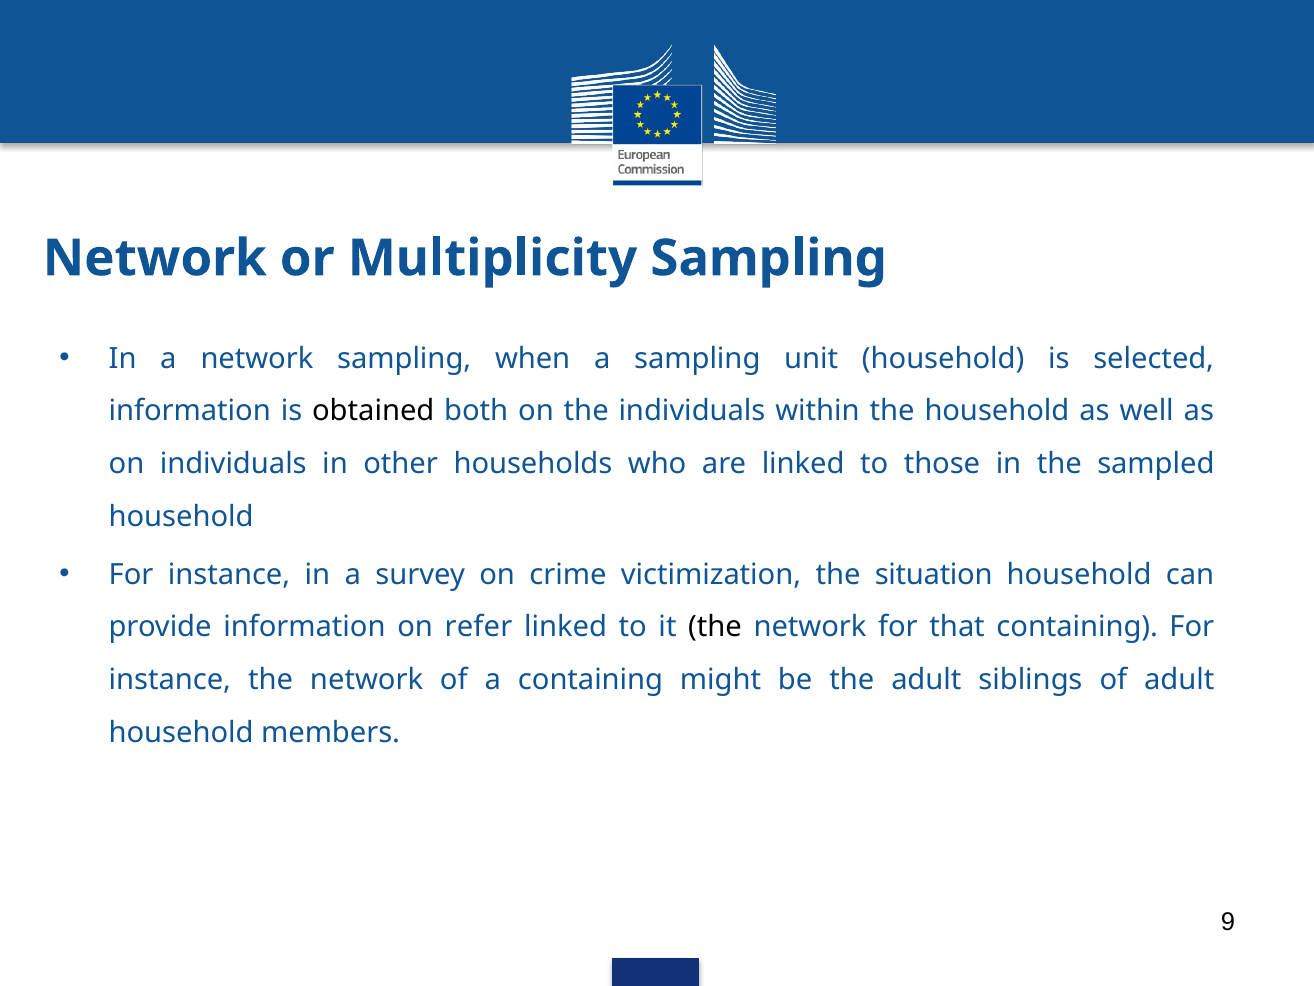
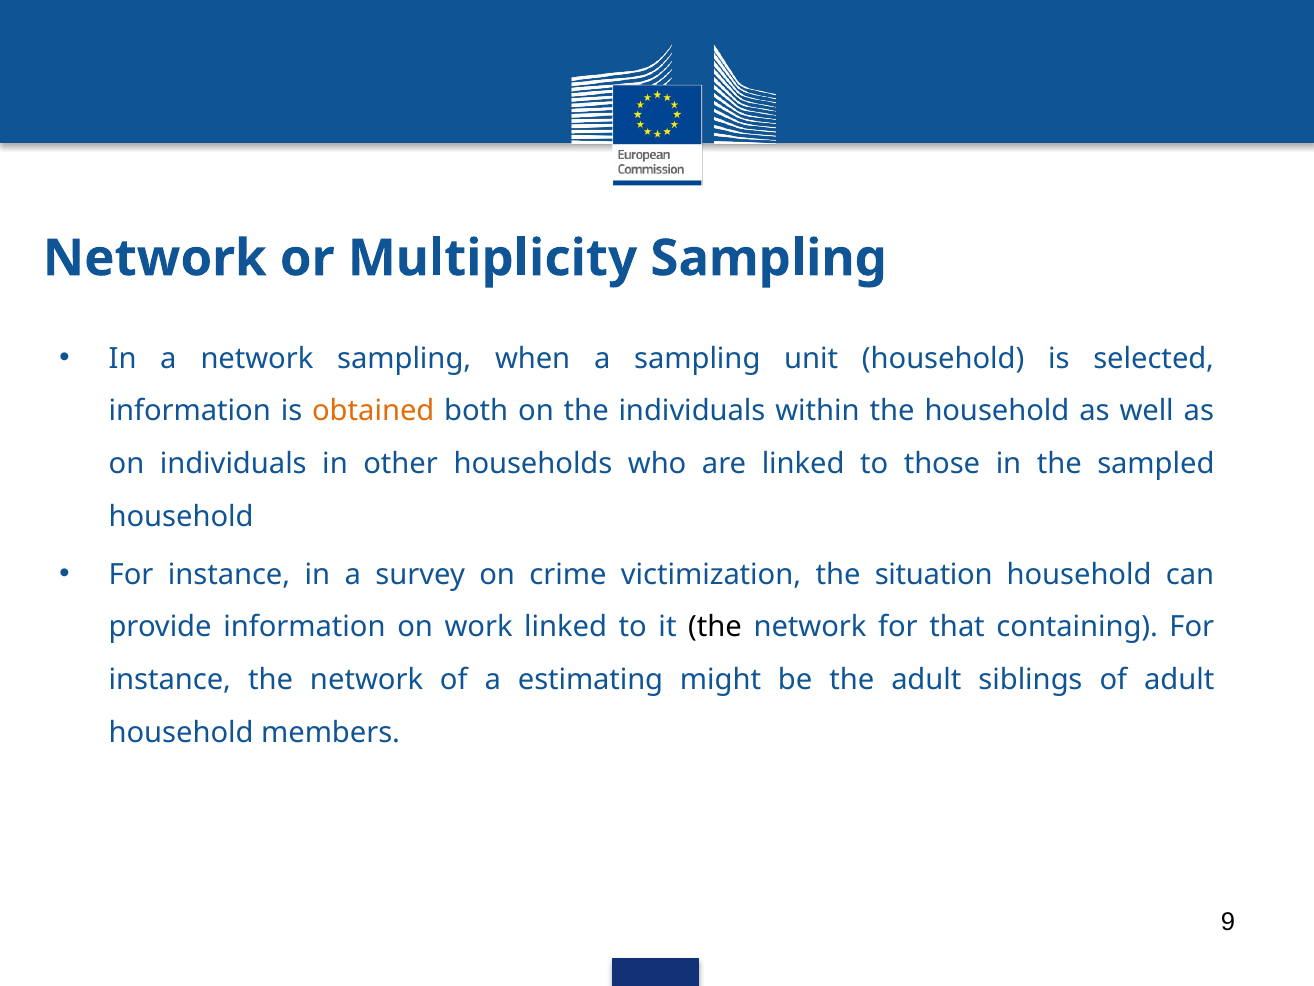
obtained colour: black -> orange (373, 411)
refer: refer -> work (479, 627)
a containing: containing -> estimating (591, 679)
